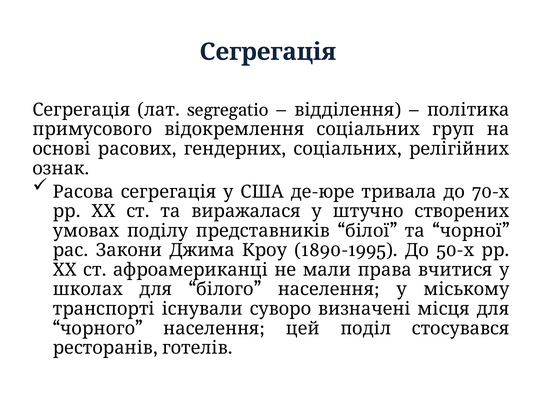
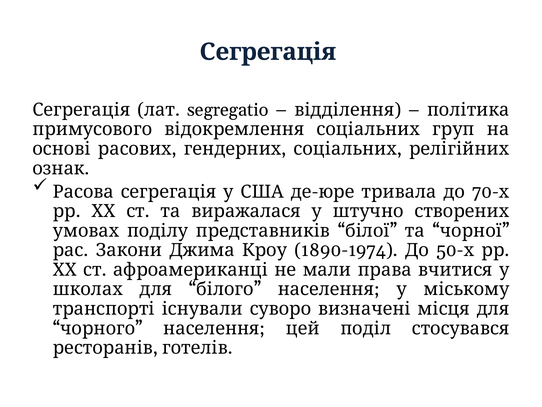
1890-1995: 1890-1995 -> 1890-1974 (346, 250)
